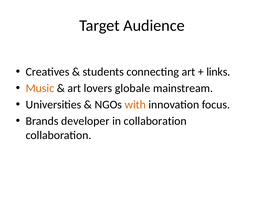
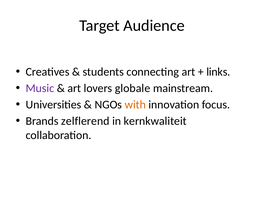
Music colour: orange -> purple (40, 88)
developer: developer -> zelflerend (85, 121)
in collaboration: collaboration -> kernkwaliteit (155, 121)
